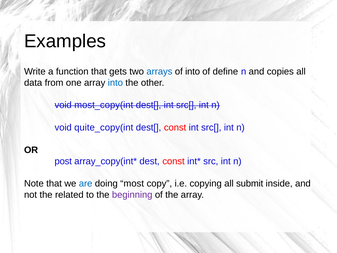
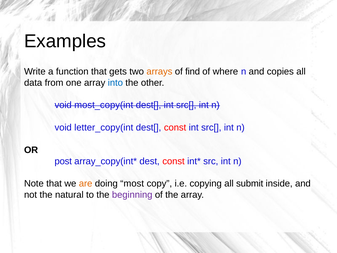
arrays colour: blue -> orange (159, 71)
of into: into -> find (193, 71)
define: define -> where (225, 71)
quite_copy(int: quite_copy(int -> letter_copy(int (104, 127)
are colour: blue -> orange (86, 183)
related: related -> natural (69, 195)
